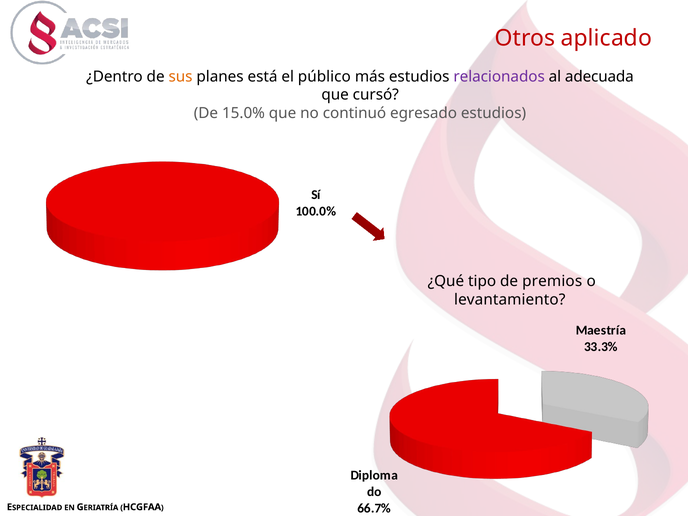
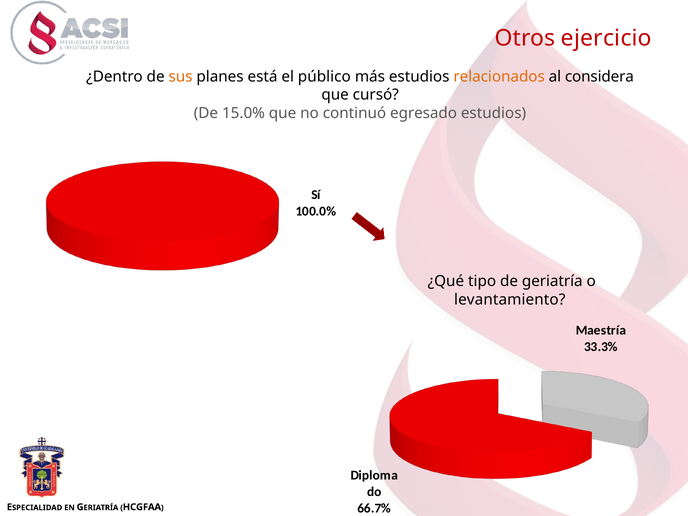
aplicado: aplicado -> ejercicio (606, 38)
relacionados colour: purple -> orange (499, 77)
adecuada: adecuada -> considera (599, 77)
de premios: premios -> geriatría (552, 281)
